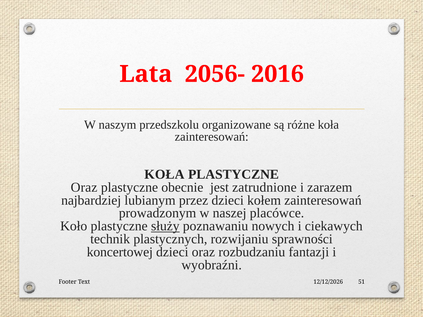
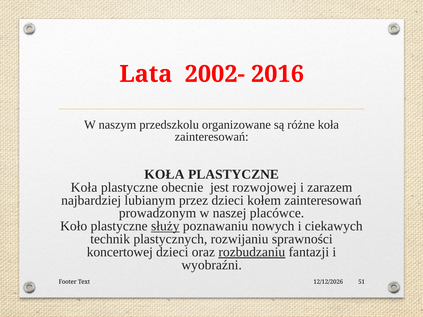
2056-: 2056- -> 2002- (215, 74)
Oraz: Oraz -> Koła (84, 187)
zatrudnione: zatrudnione -> rozwojowej (264, 187)
rozbudzaniu underline: none -> present (252, 252)
